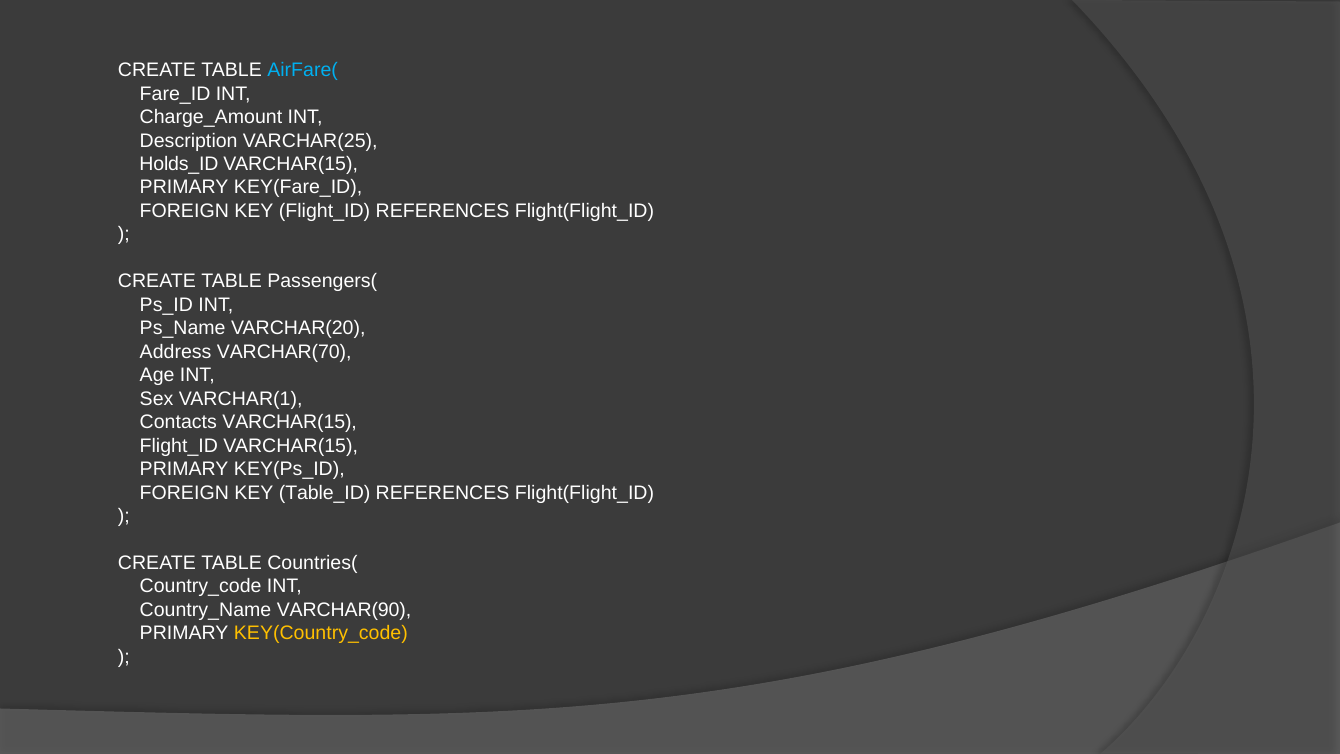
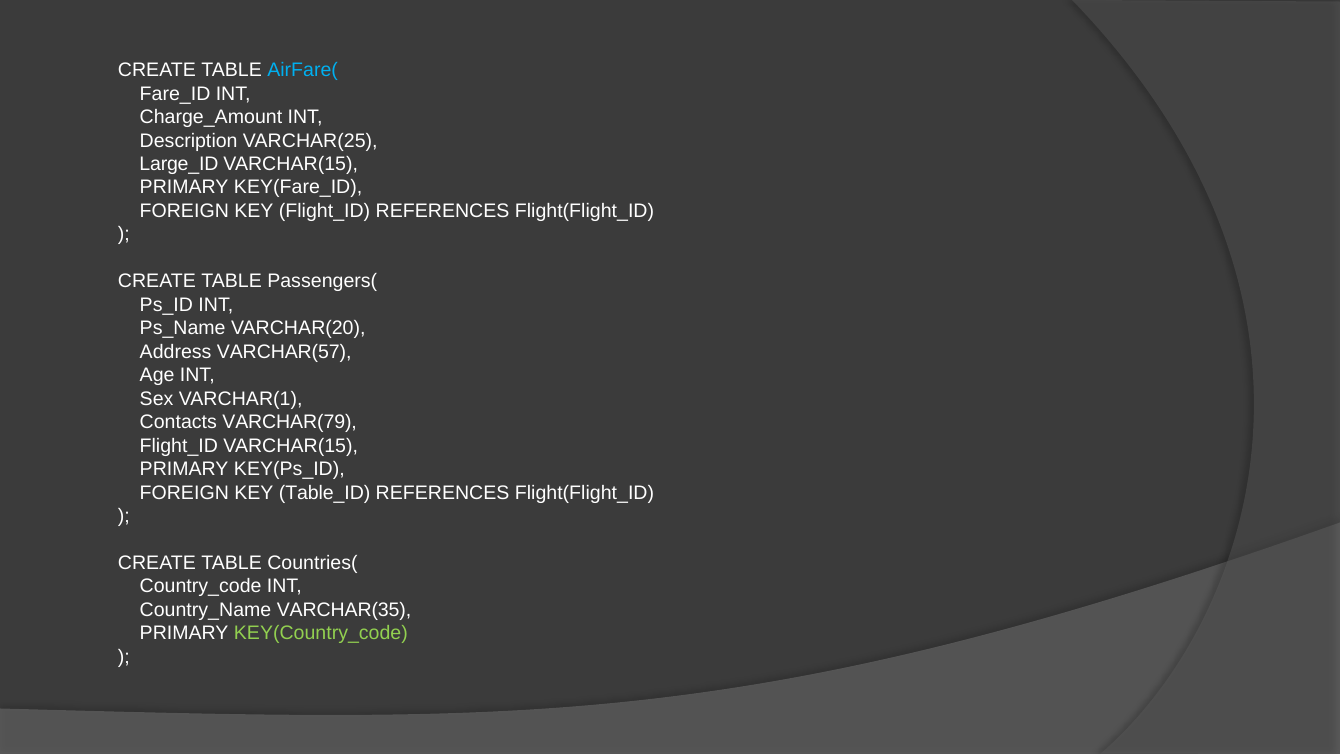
Holds_ID: Holds_ID -> Large_ID (179, 164)
VARCHAR(70: VARCHAR(70 -> VARCHAR(57 (284, 352)
Contacts VARCHAR(15: VARCHAR(15 -> VARCHAR(79 (290, 422)
VARCHAR(90: VARCHAR(90 -> VARCHAR(35 (344, 610)
KEY(Country_code colour: yellow -> light green (321, 633)
